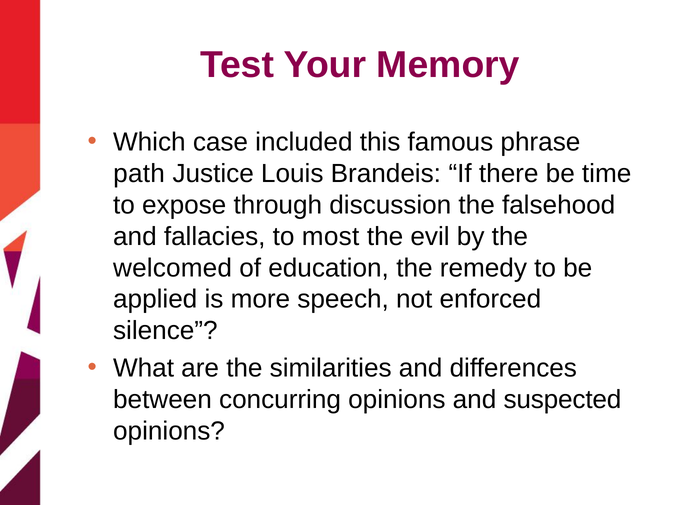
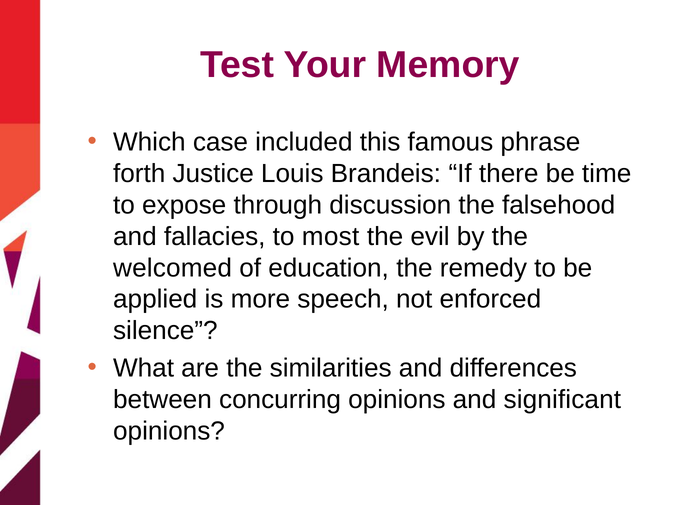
path: path -> forth (139, 173)
suspected: suspected -> significant (562, 399)
